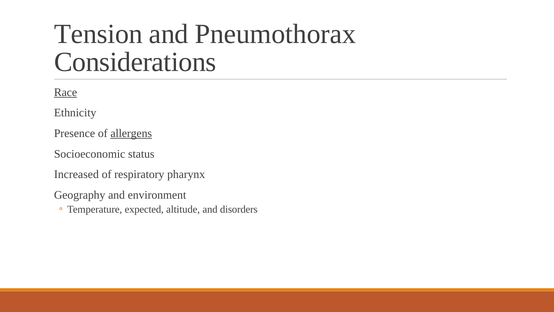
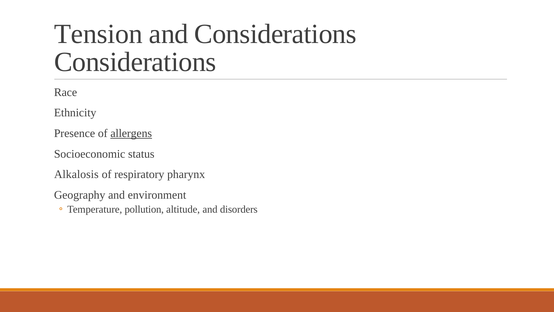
and Pneumothorax: Pneumothorax -> Considerations (275, 34)
Race underline: present -> none (66, 92)
Increased: Increased -> Alkalosis (76, 174)
expected: expected -> pollution (144, 209)
